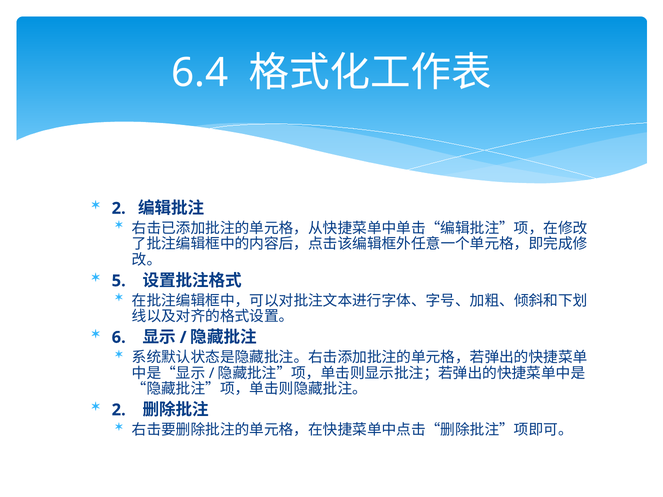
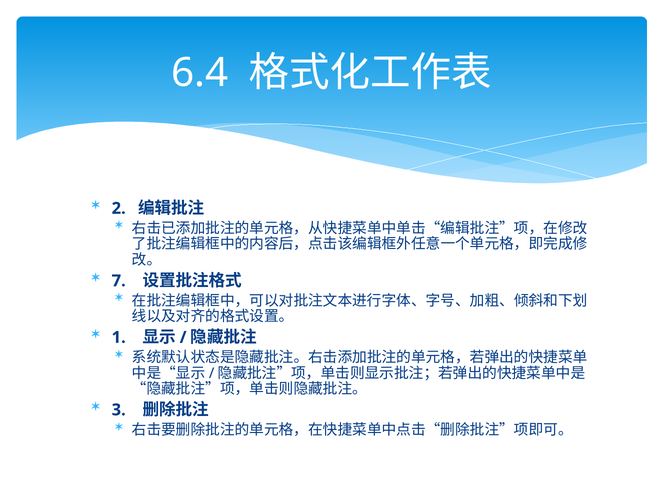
5: 5 -> 7 (119, 281)
6: 6 -> 1 (119, 338)
2: 2 -> 3 (119, 410)
